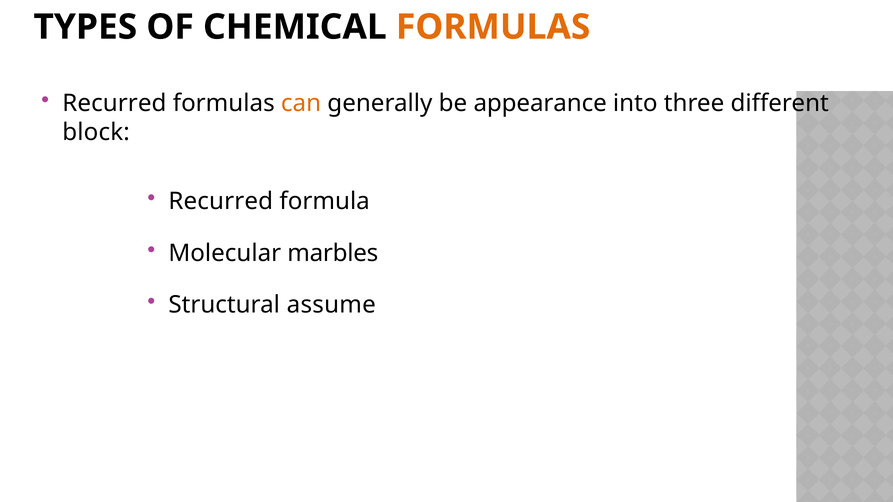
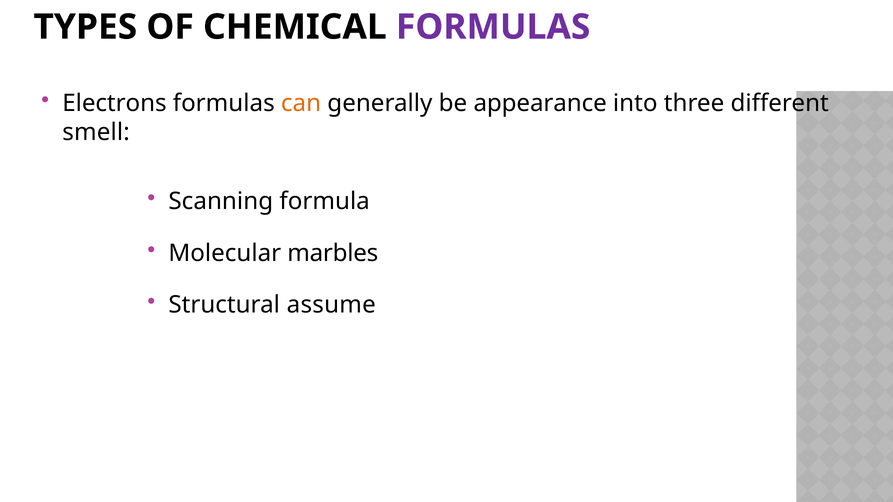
FORMULAS colour: orange -> purple (493, 27)
Recurred: Recurred -> Electrons (114, 103)
block: block -> smell (96, 132)
Recurred: Recurred -> Scanning (221, 201)
